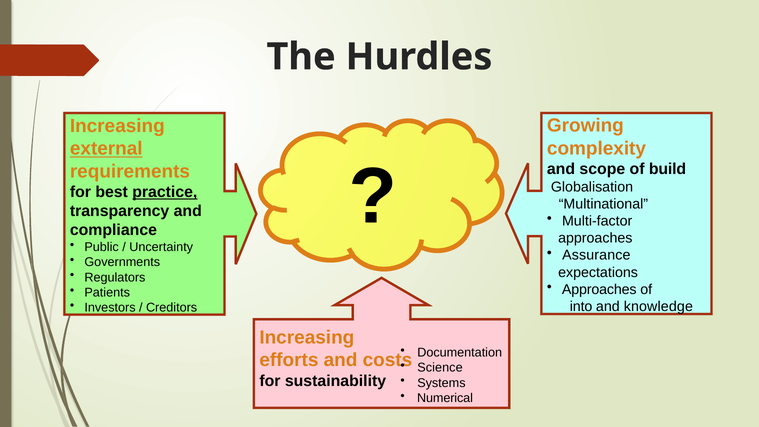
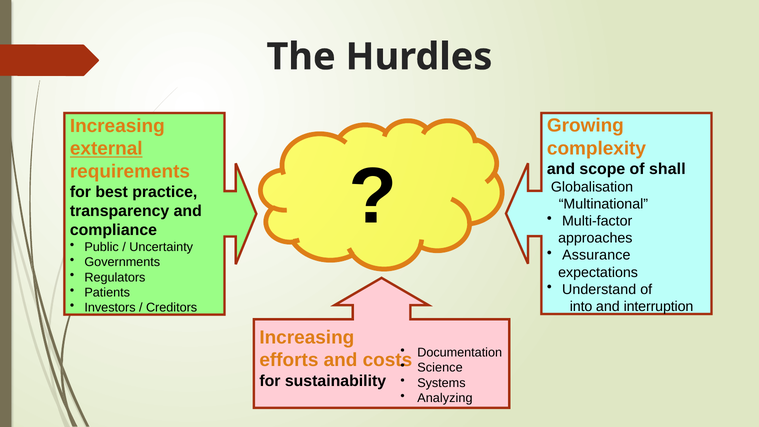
build: build -> shall (667, 169)
practice underline: present -> none (165, 192)
Approaches: Approaches -> Understand (599, 289)
knowledge: knowledge -> interruption (658, 306)
Numerical: Numerical -> Analyzing (445, 398)
